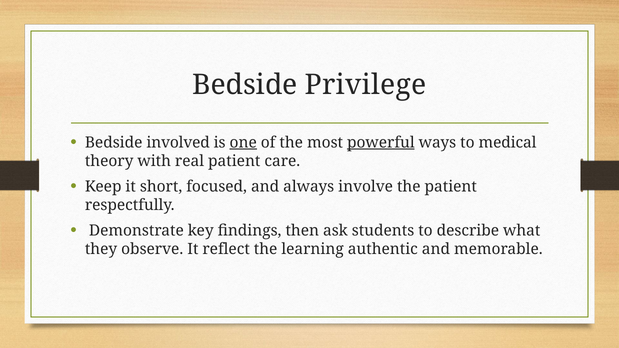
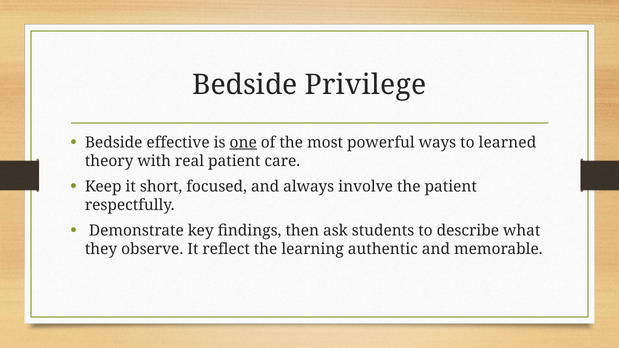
involved: involved -> effective (178, 143)
powerful underline: present -> none (381, 143)
medical: medical -> learned (507, 143)
